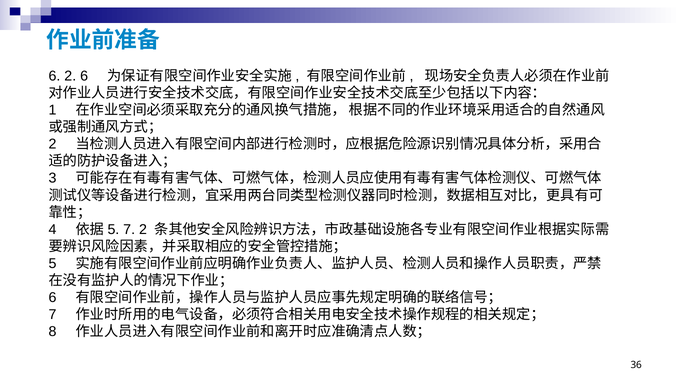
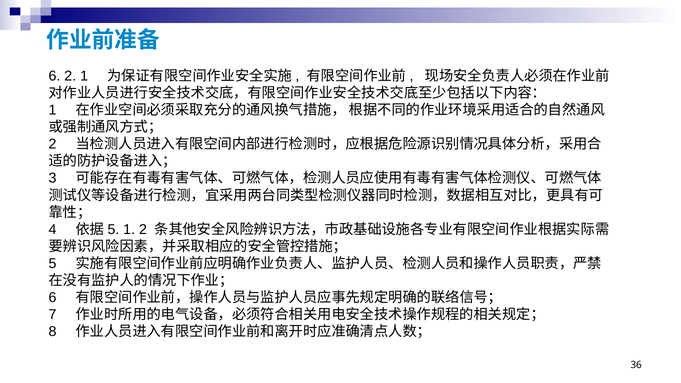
2 6: 6 -> 1 (84, 76)
7: 7 -> 1 (129, 229)
